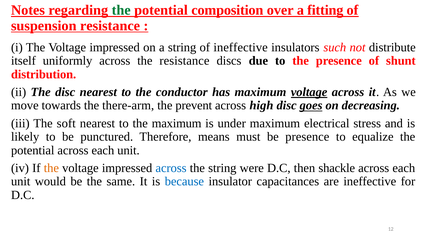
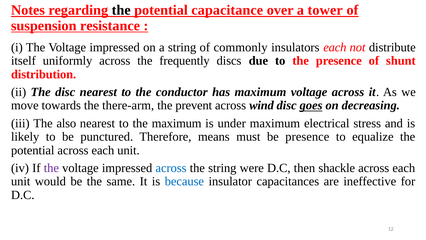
the colour: green -> black (121, 10)
composition: composition -> capacitance (227, 10)
fitting: fitting -> tower (325, 10)
of ineffective: ineffective -> commonly (241, 47)
insulators such: such -> each (335, 47)
the resistance: resistance -> frequently (185, 61)
voltage underline: present -> none (309, 92)
high: high -> wind (262, 105)
soft: soft -> also (66, 123)
the colour: orange -> purple (51, 168)
